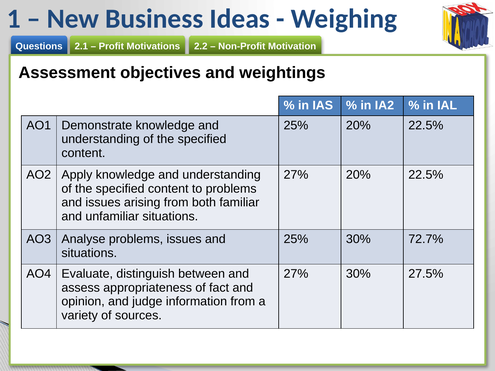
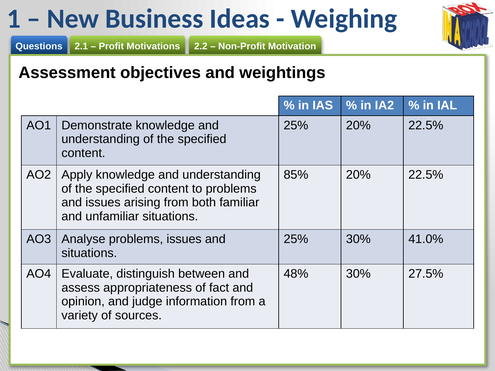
27%: 27% -> 85% (296, 175)
72.7%: 72.7% -> 41.0% (426, 239)
27%: 27% -> 48% (296, 274)
